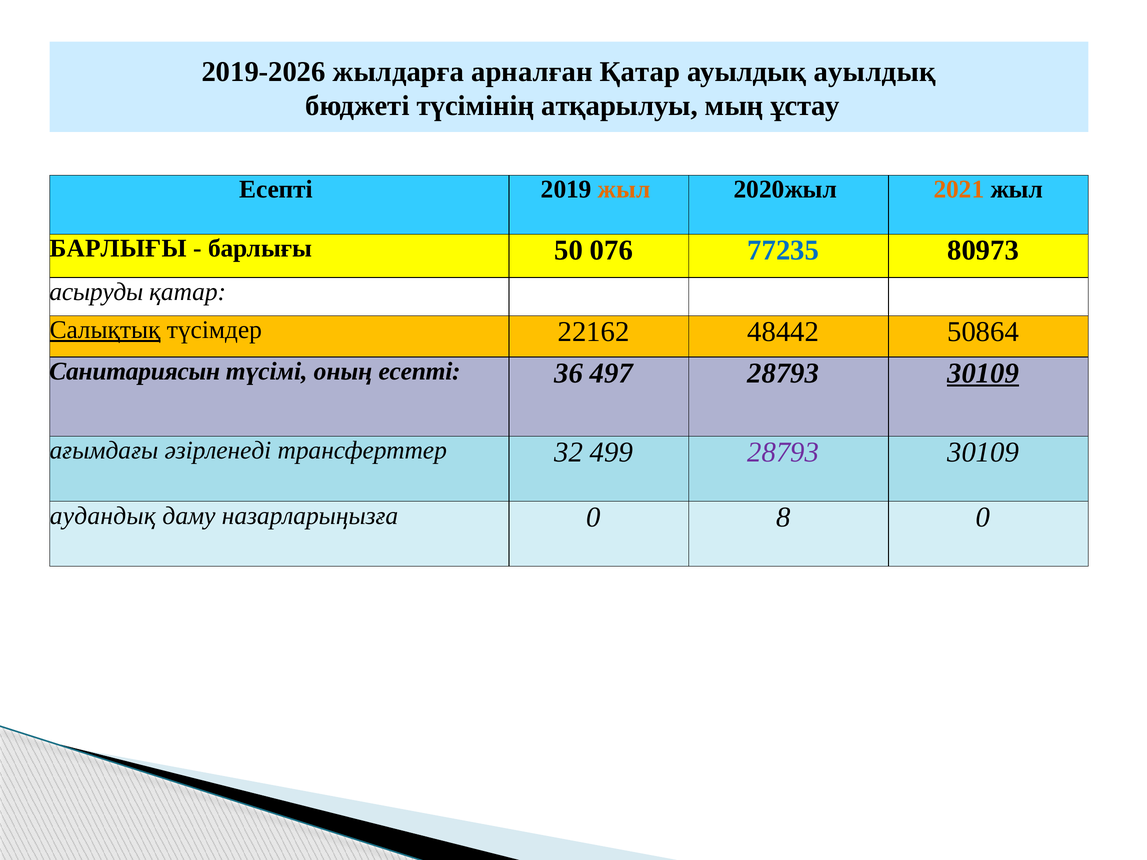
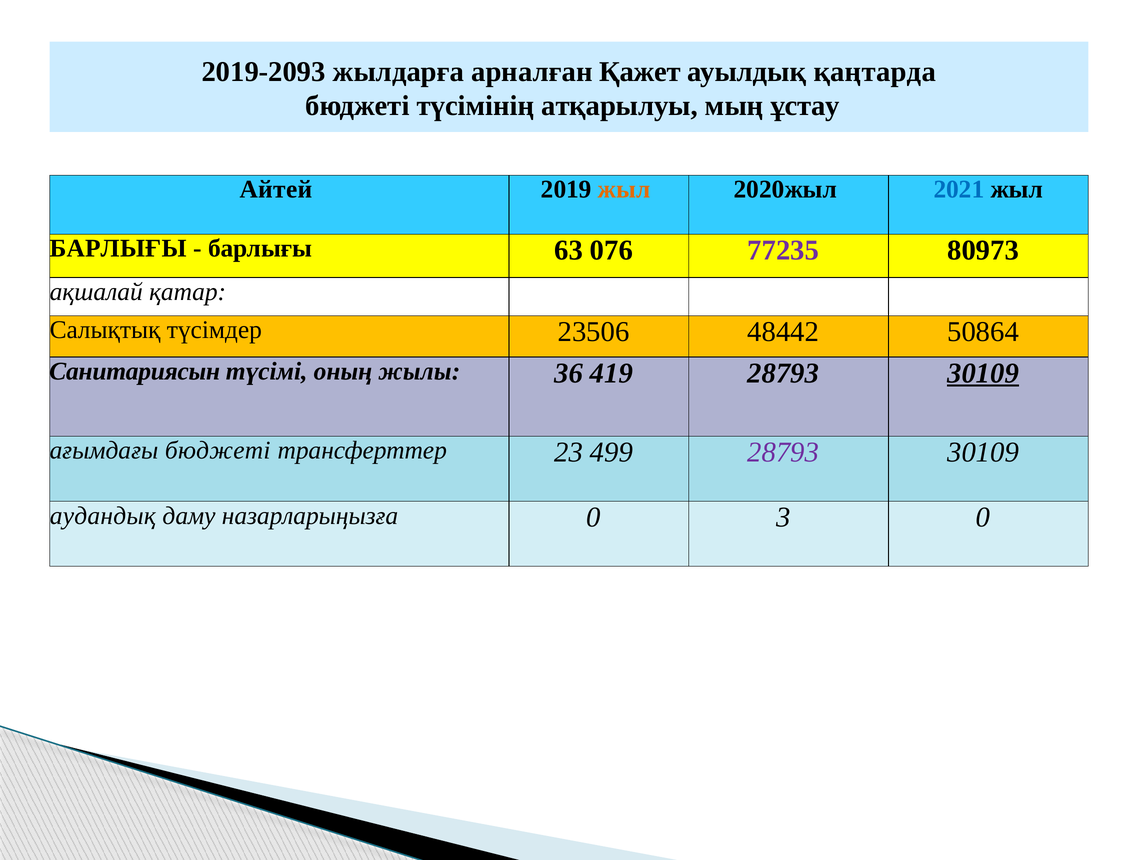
2019-2026: 2019-2026 -> 2019-2093 (264, 72)
арналған Қатар: Қатар -> Қажет (640, 72)
ауылдық ауылдық: ауылдық -> қаңтарда (875, 72)
Есепті: Есепті -> Айтей (276, 190)
2021 colour: orange -> blue (959, 190)
50: 50 -> 63 (569, 250)
77235 colour: blue -> purple (783, 250)
асыруды: асыруды -> ақшалай (96, 292)
Салықтық underline: present -> none (105, 330)
22162: 22162 -> 23506 (594, 332)
оның есепті: есепті -> жылы (419, 371)
497: 497 -> 419 (611, 373)
ағымдағы әзірленеді: әзірленеді -> бюджеті (218, 451)
32: 32 -> 23 (569, 452)
8: 8 -> 3 (783, 518)
